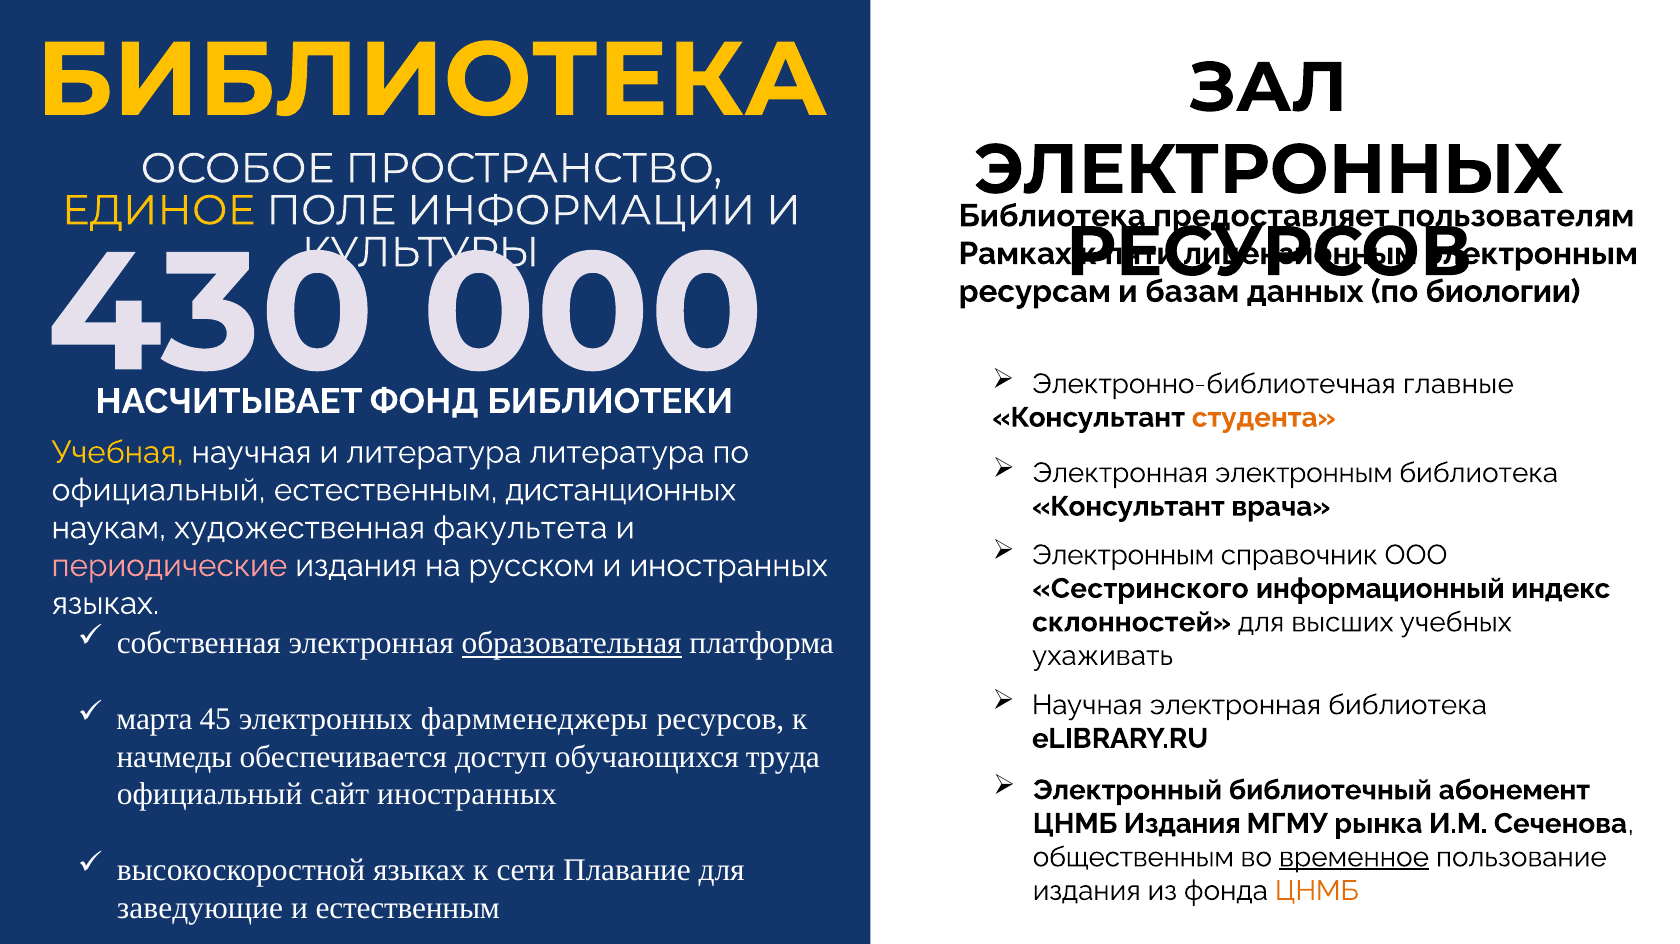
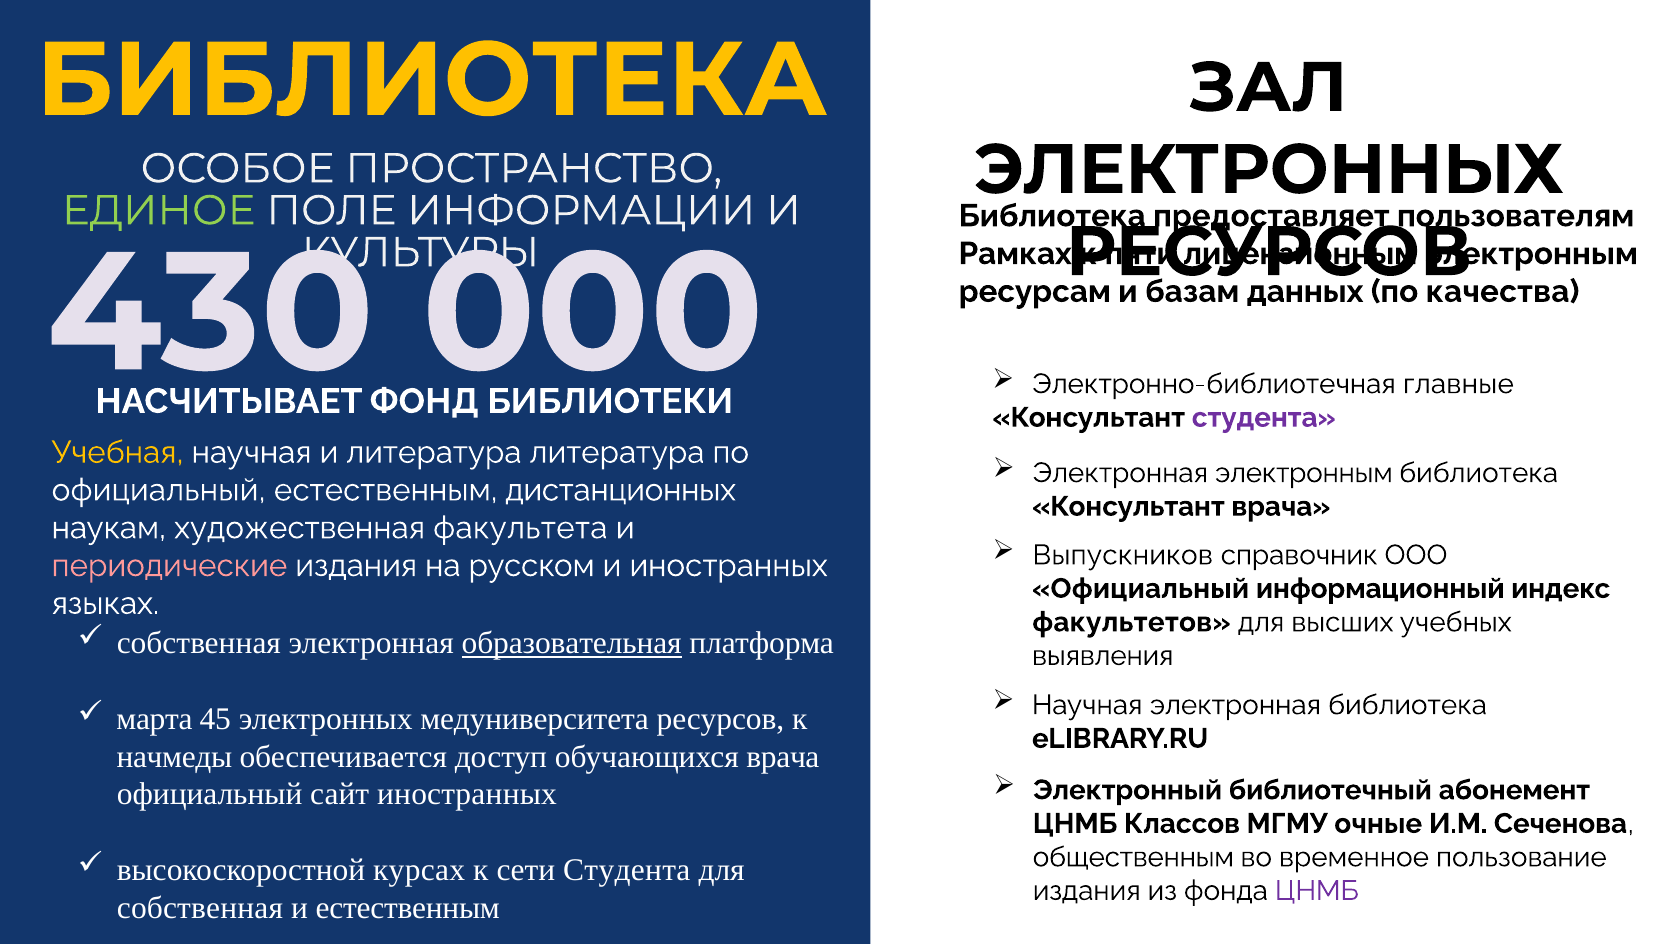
ЕДИНОЕ colour: yellow -> light green (159, 211)
биологии: биологии -> качества (1503, 291)
студента colour: orange -> purple (1264, 418)
Электронным: Электронным -> Выпускников (1123, 555)
Сестринского: Сестринского -> Официальный (1141, 589)
склонностей: склонностей -> факультетов (1131, 622)
ухаживать: ухаживать -> выявления (1103, 656)
фармменеджеры: фармменеджеры -> медуниверситета (535, 719)
обучающихся труда: труда -> врача (783, 757)
ЦНМБ Издания: Издания -> Классов (1182, 824)
рынка: рынка -> очные (1378, 824)
временное underline: present -> none (1354, 857)
высокоскоростной языках: языках -> курсах (419, 870)
сети Плавание: Плавание -> Студента (627, 870)
ЦНМБ colour: orange -> purple (1317, 891)
заведующие: заведующие -> собственная (200, 908)
